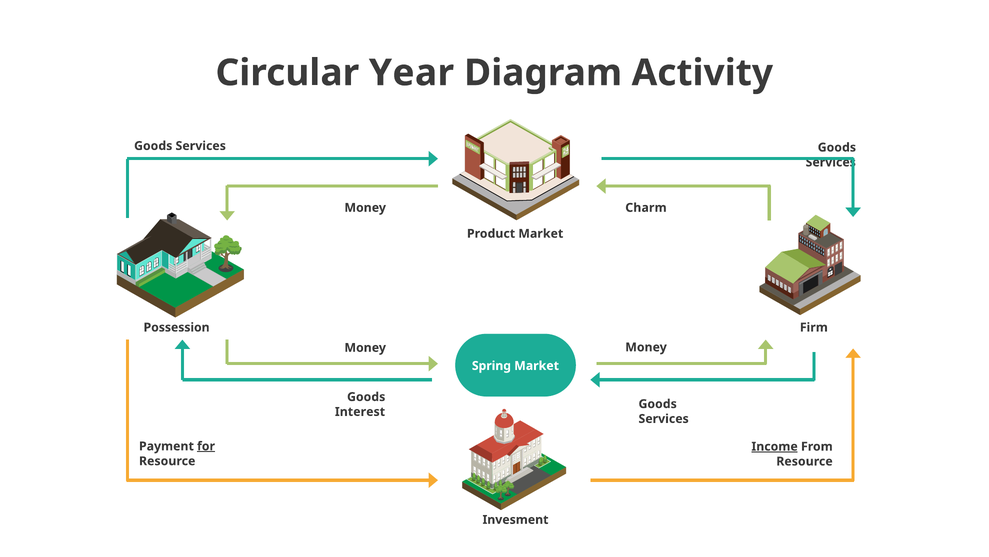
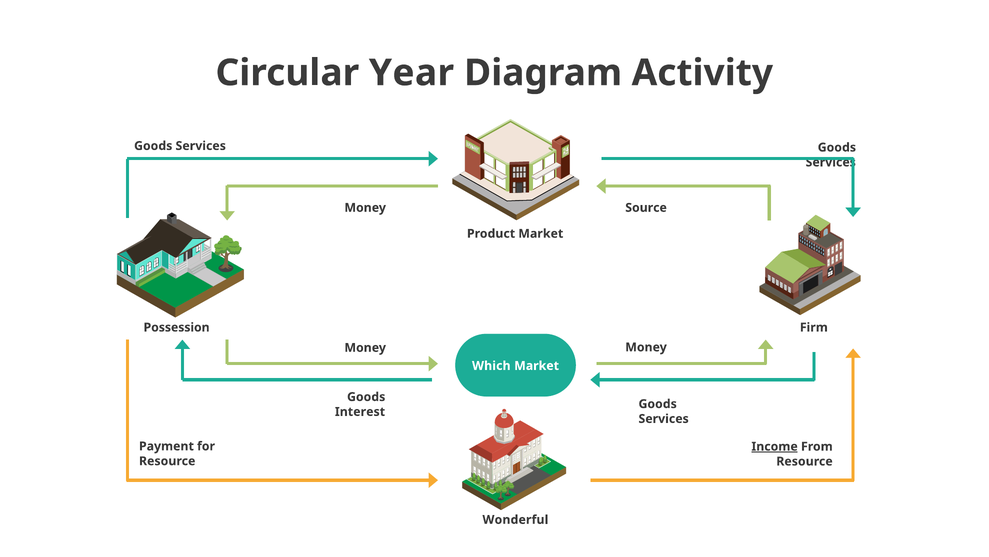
Charm: Charm -> Source (646, 207)
Spring: Spring -> Which (491, 365)
for underline: present -> none (206, 446)
Invesment: Invesment -> Wonderful (515, 519)
